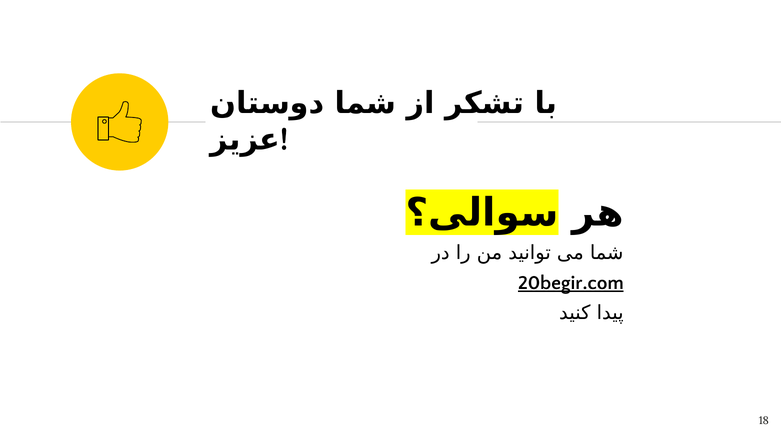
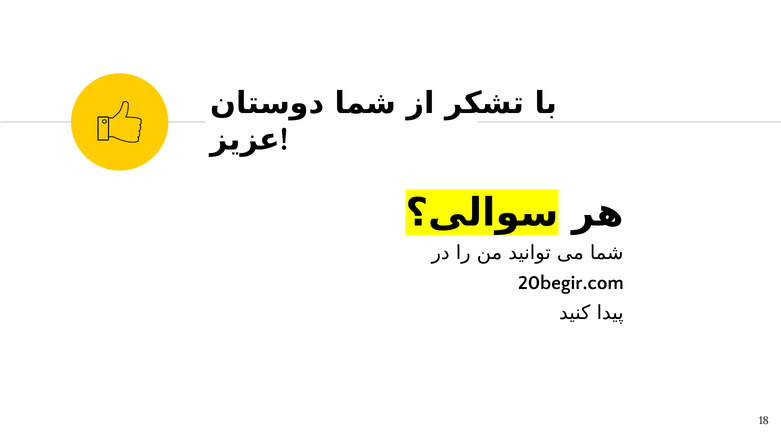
20begir.com underline: present -> none (571, 283)
